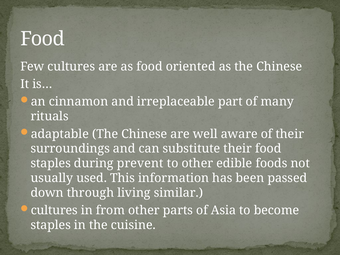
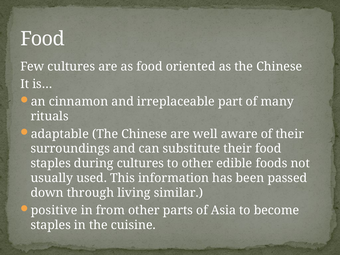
during prevent: prevent -> cultures (140, 163)
cultures: cultures -> positive (54, 210)
